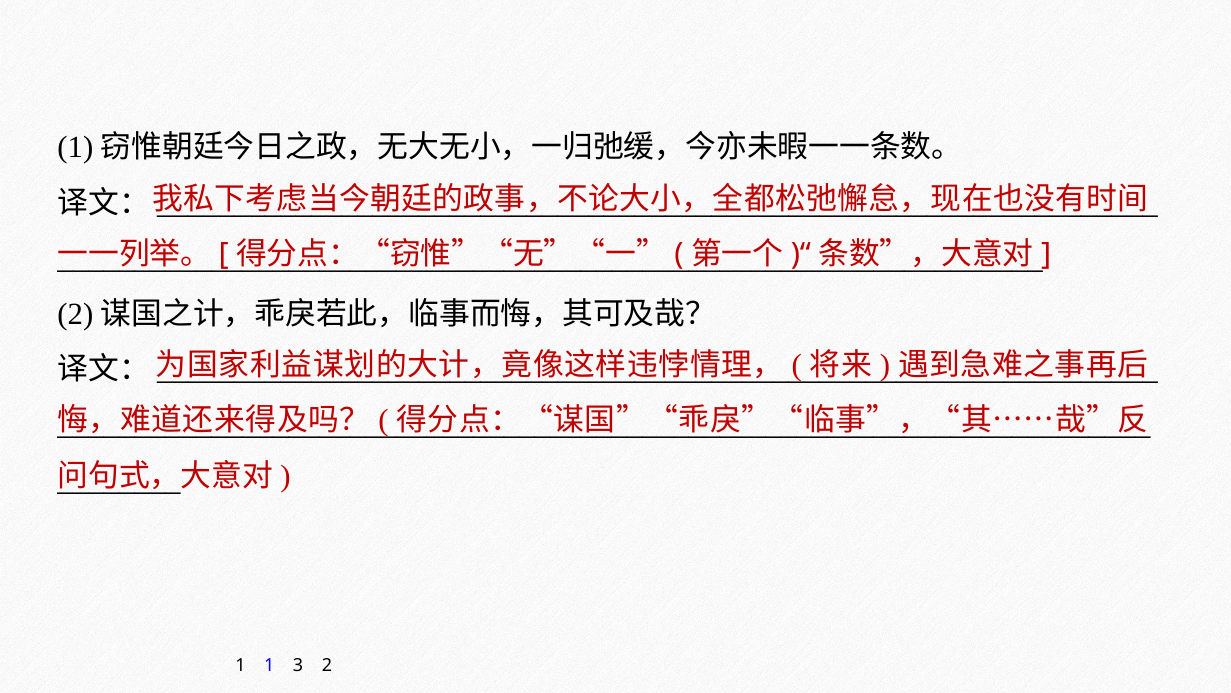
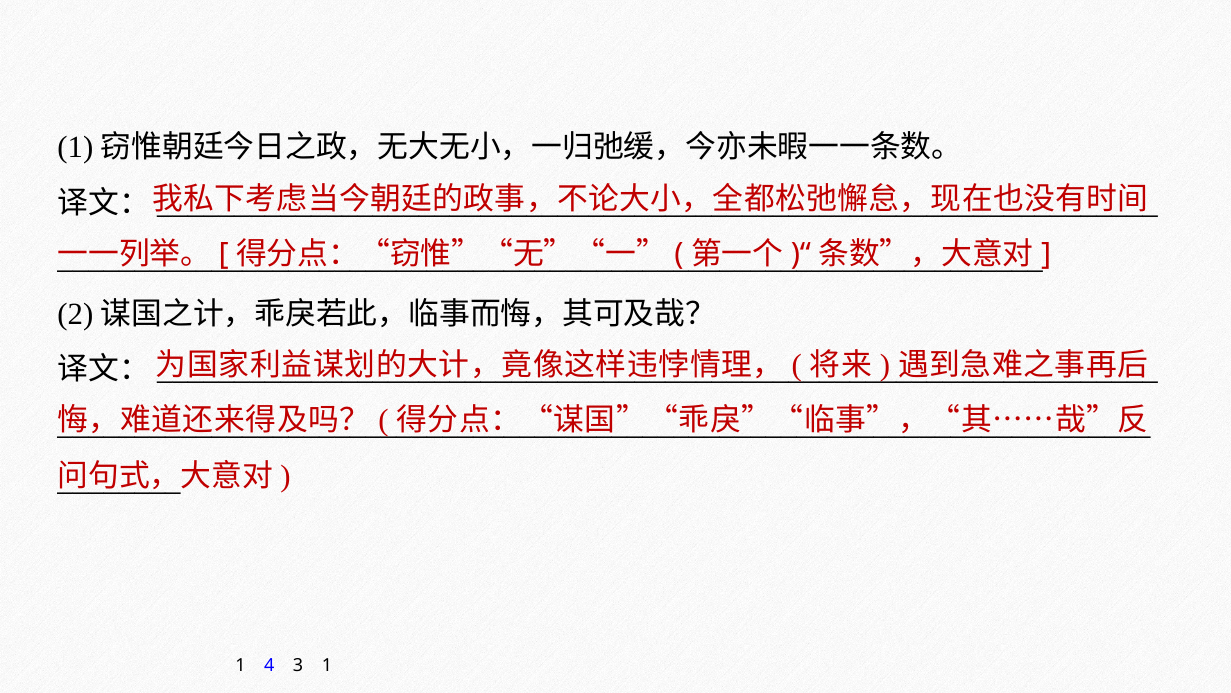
1 1: 1 -> 4 (269, 666)
3 2: 2 -> 1 (327, 666)
